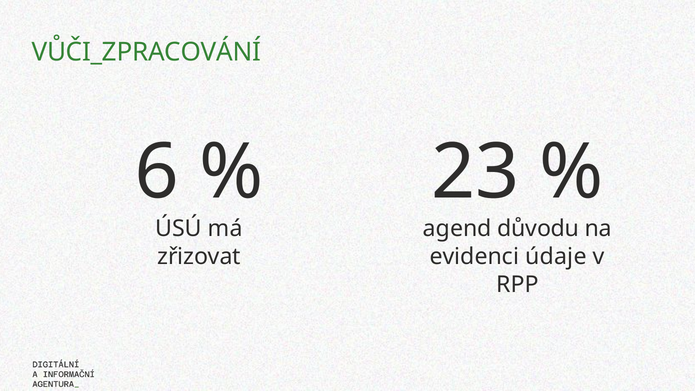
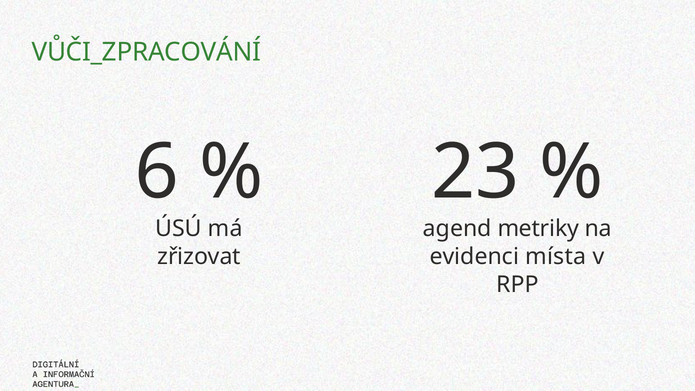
důvodu: důvodu -> metriky (538, 229)
údaje: údaje -> místa (556, 257)
